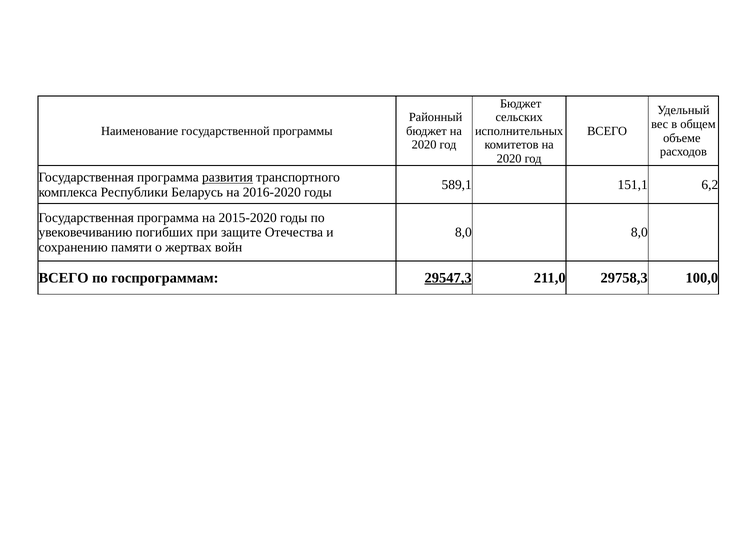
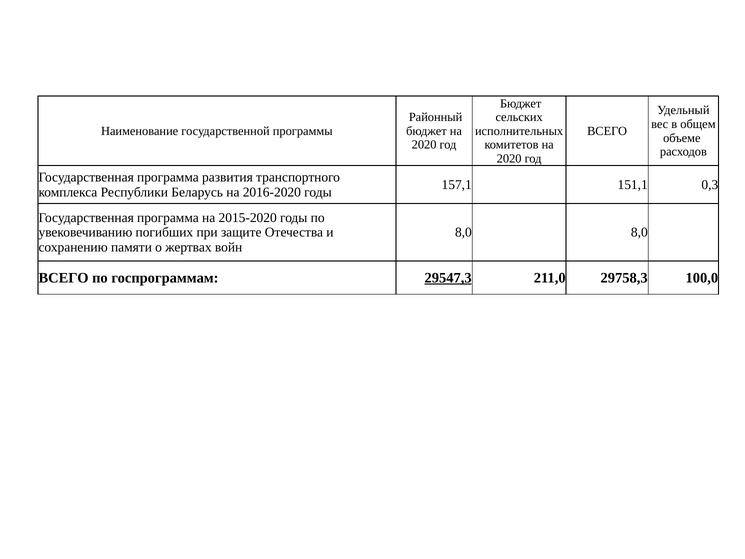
развития underline: present -> none (227, 177)
589,1: 589,1 -> 157,1 (457, 185)
6,2: 6,2 -> 0,3 (710, 185)
